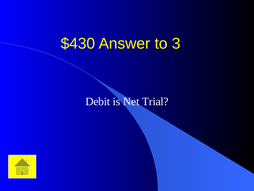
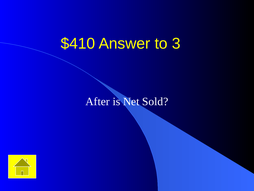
$430: $430 -> $410 (78, 43)
Debit: Debit -> After (98, 101)
Trial: Trial -> Sold (155, 101)
